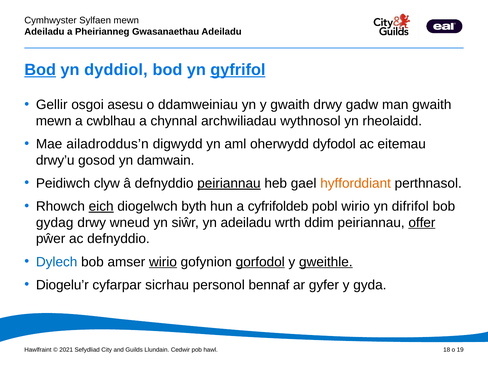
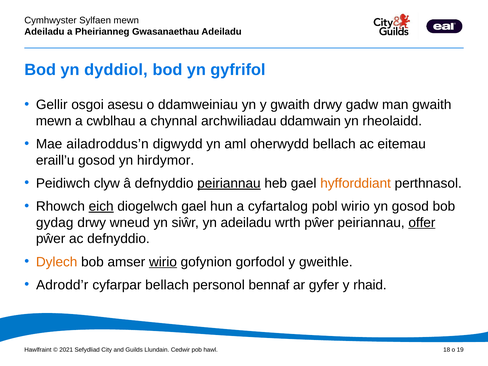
Bod underline: present -> none (40, 70)
gyfrifol underline: present -> none (238, 70)
wythnosol: wythnosol -> ddamwain (311, 121)
oherwydd dyfodol: dyfodol -> bellach (334, 144)
drwy’u: drwy’u -> eraill’u (55, 160)
damwain: damwain -> hirdymor (166, 160)
diogelwch byth: byth -> gael (194, 206)
cyfrifoldeb: cyfrifoldeb -> cyfartalog (278, 206)
yn difrifol: difrifol -> gosod (410, 206)
wrth ddim: ddim -> pŵer (319, 223)
Dylech colour: blue -> orange (57, 262)
gorfodol underline: present -> none (260, 262)
gweithle underline: present -> none (326, 262)
Diogelu’r: Diogelu’r -> Adrodd’r (62, 285)
cyfarpar sicrhau: sicrhau -> bellach (167, 285)
gyda: gyda -> rhaid (370, 285)
